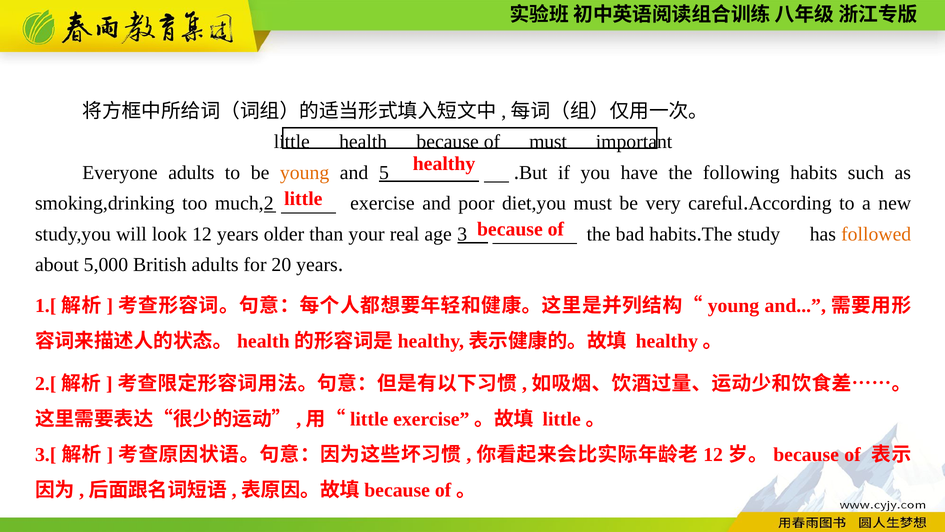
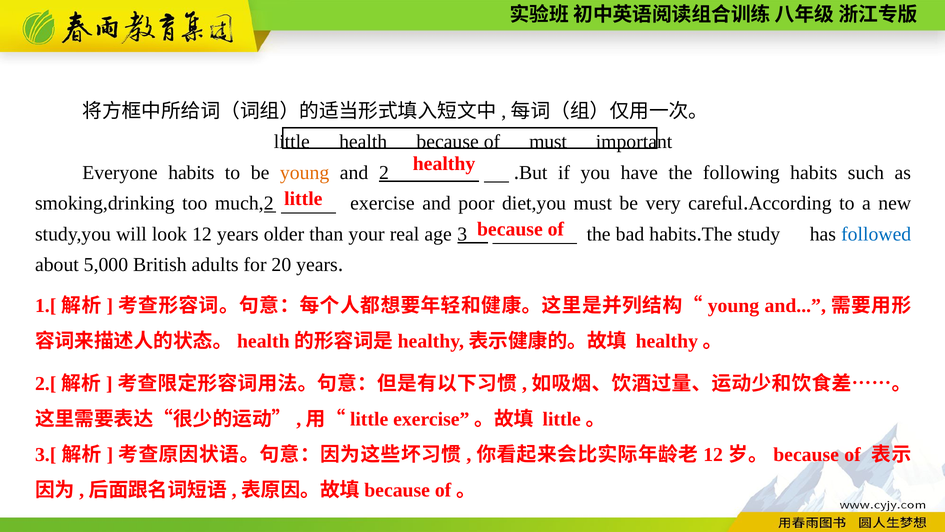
Everyone adults: adults -> habits (191, 172)
5: 5 -> 2 (384, 172)
followed colour: orange -> blue (876, 234)
